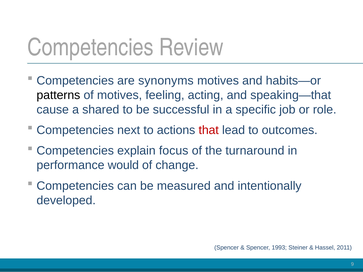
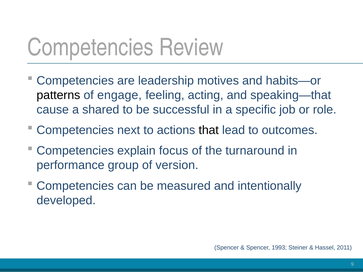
synonyms: synonyms -> leadership (166, 81)
of motives: motives -> engage (119, 95)
that colour: red -> black (209, 130)
would: would -> group (123, 165)
change: change -> version (177, 165)
